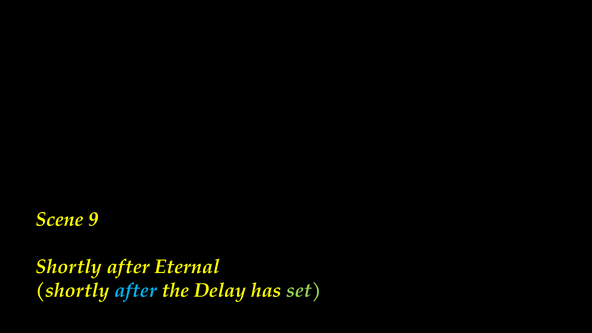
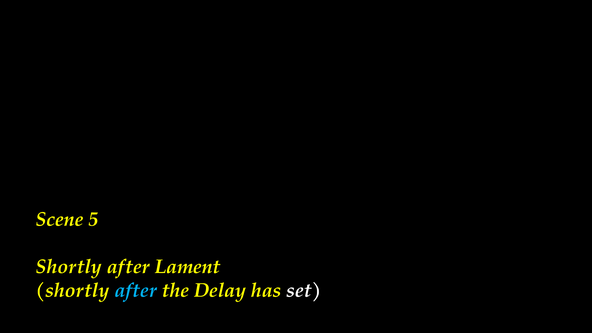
9: 9 -> 5 (94, 219)
Eternal: Eternal -> Lament (187, 267)
set colour: light green -> white (304, 290)
